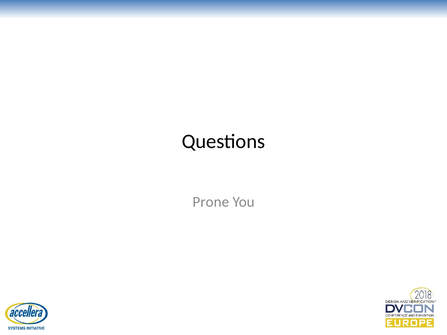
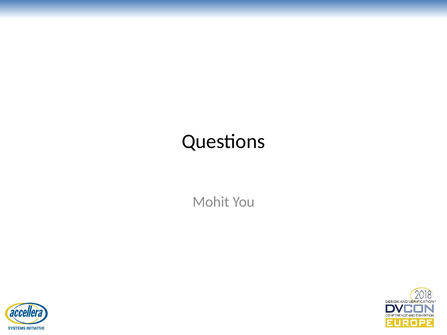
Prone: Prone -> Mohit (211, 202)
